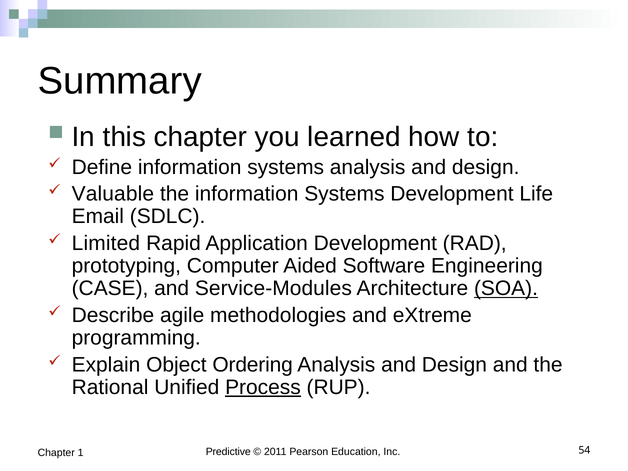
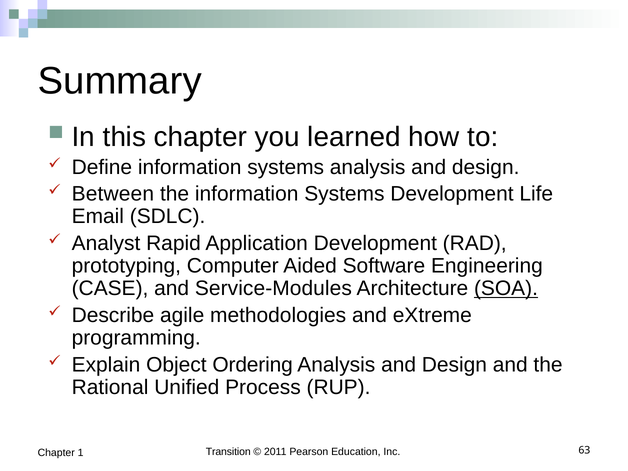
Valuable: Valuable -> Between (113, 194)
Limited: Limited -> Analyst (106, 243)
Process underline: present -> none (263, 387)
Predictive: Predictive -> Transition (228, 452)
54: 54 -> 63 (584, 450)
